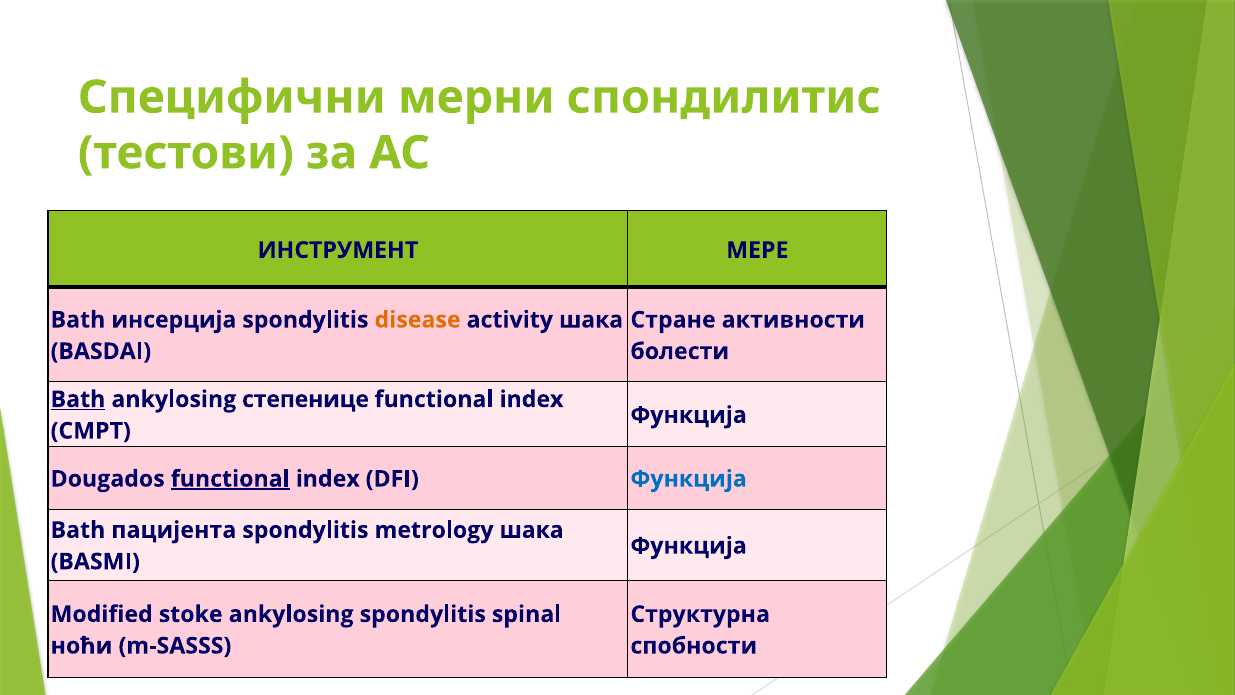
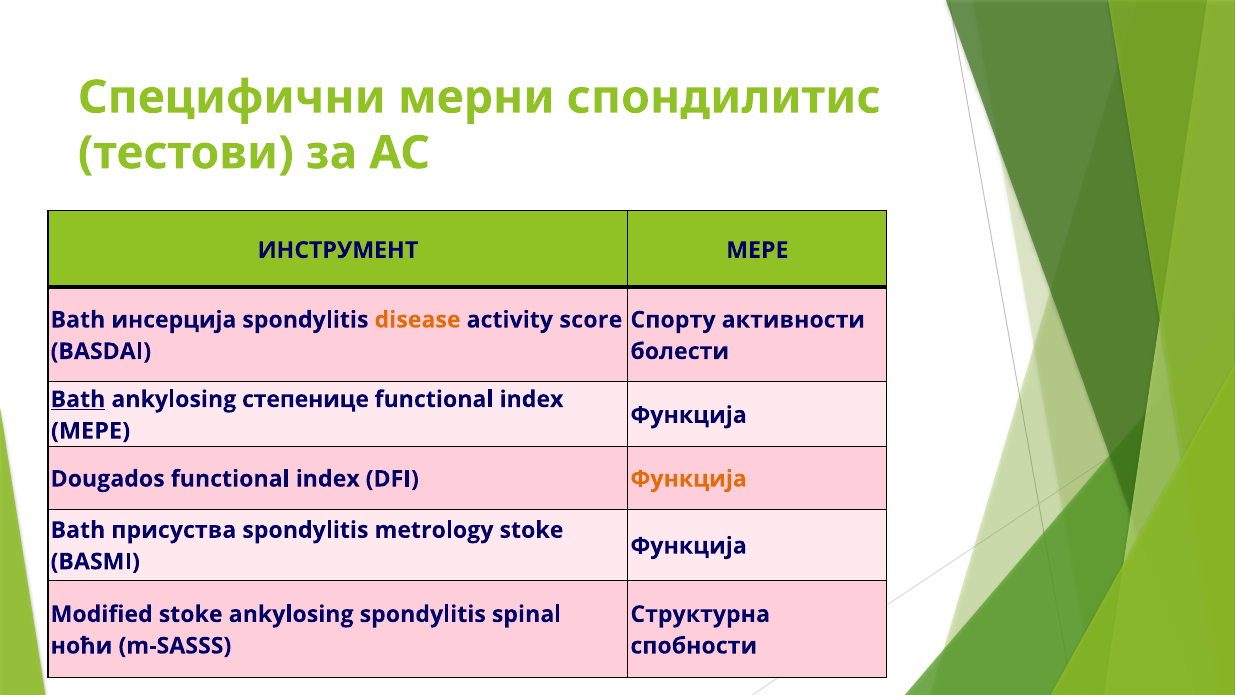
activity шака: шака -> score (591, 320)
Стране: Стране -> Спорту (673, 320)
СМРТ: СМРТ -> МЕРЕ (91, 431)
functional underline: present -> none (230, 479)
Функција colour: blue -> orange (689, 479)
пацијента: пацијента -> присуства (174, 530)
metrology шака: шака -> stoke (531, 530)
